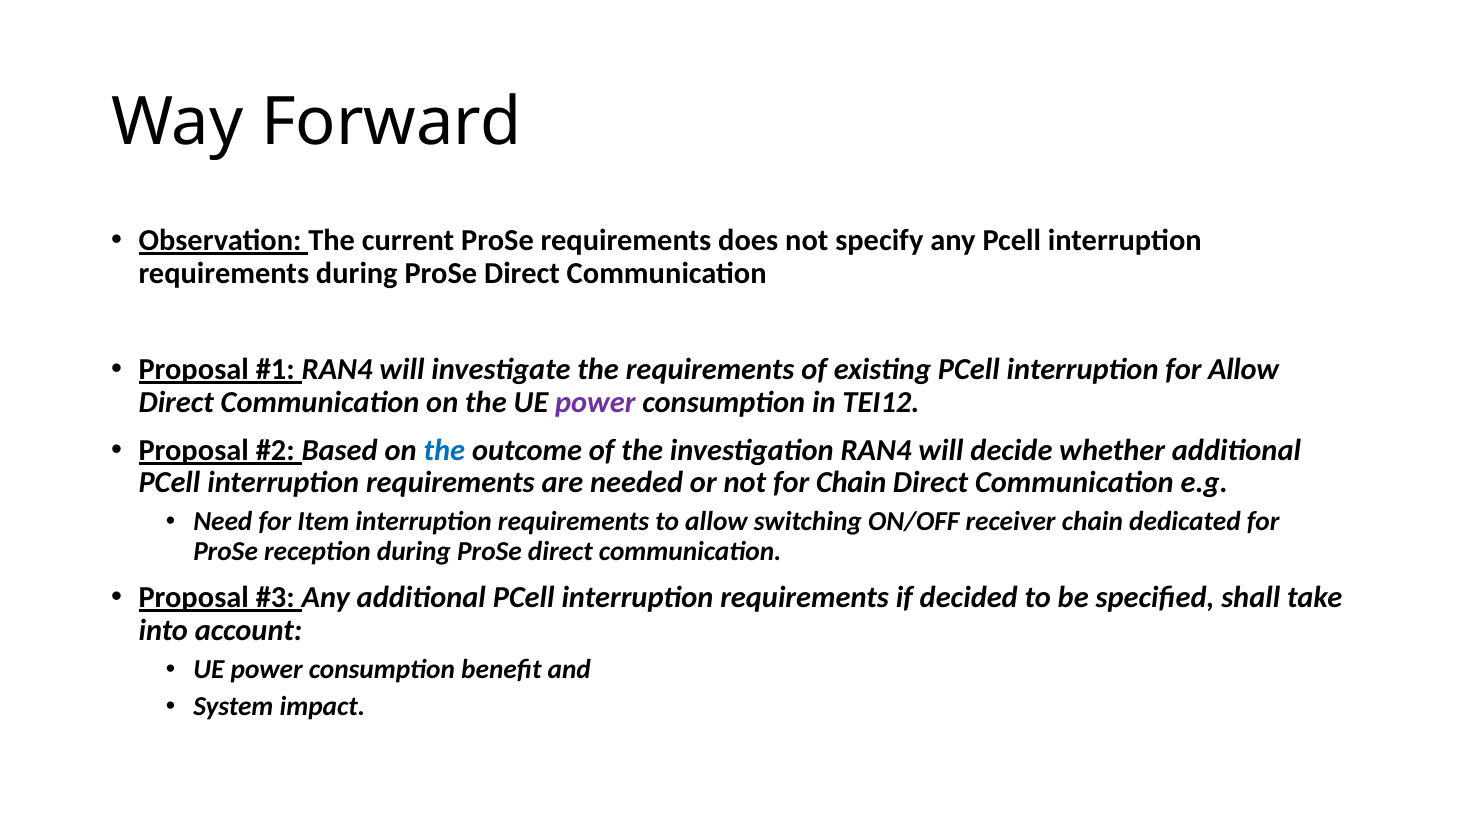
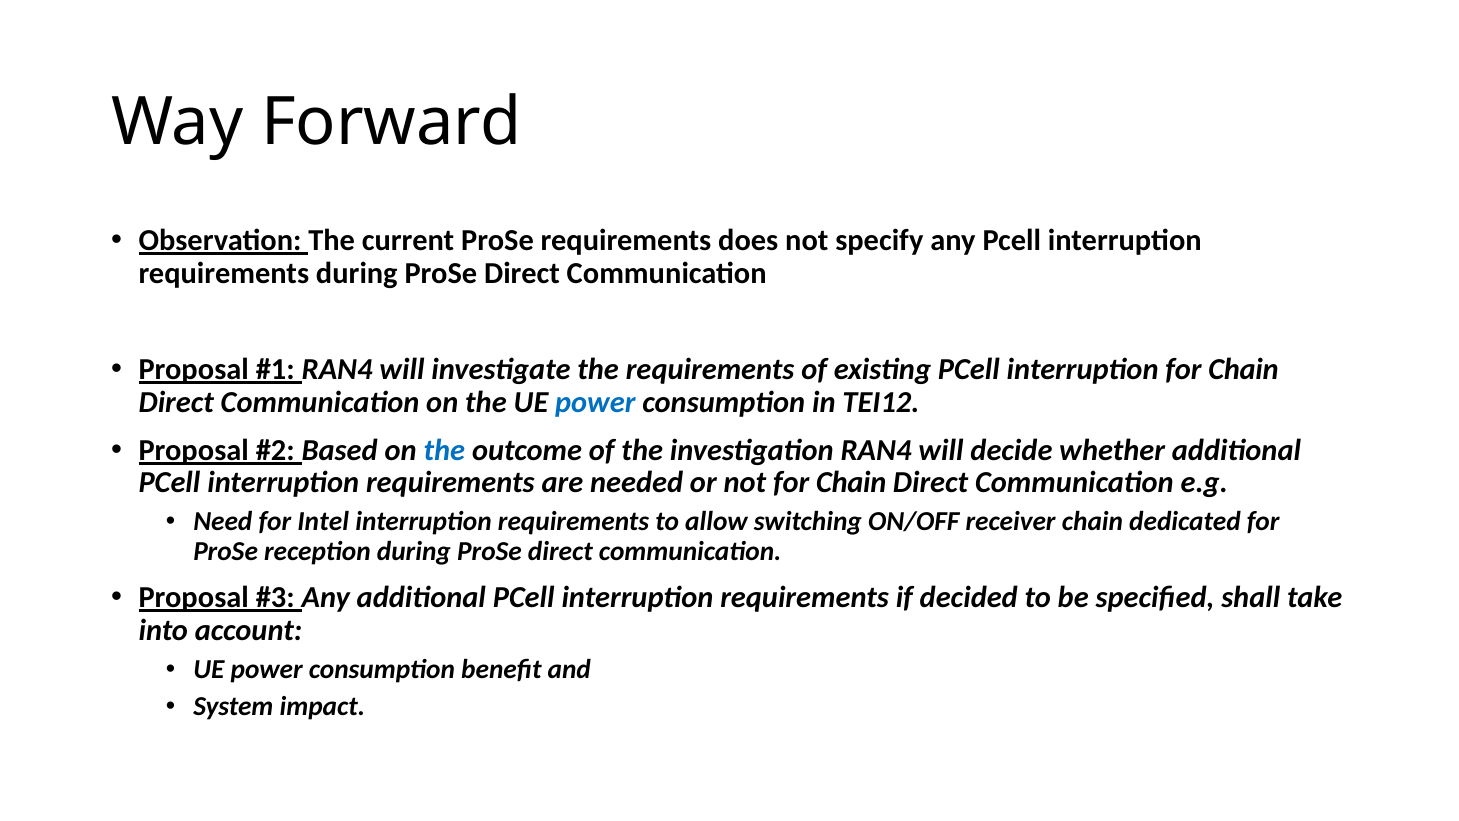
interruption for Allow: Allow -> Chain (1244, 369)
power colour: purple -> blue (595, 402)
Item: Item -> Intel (323, 522)
